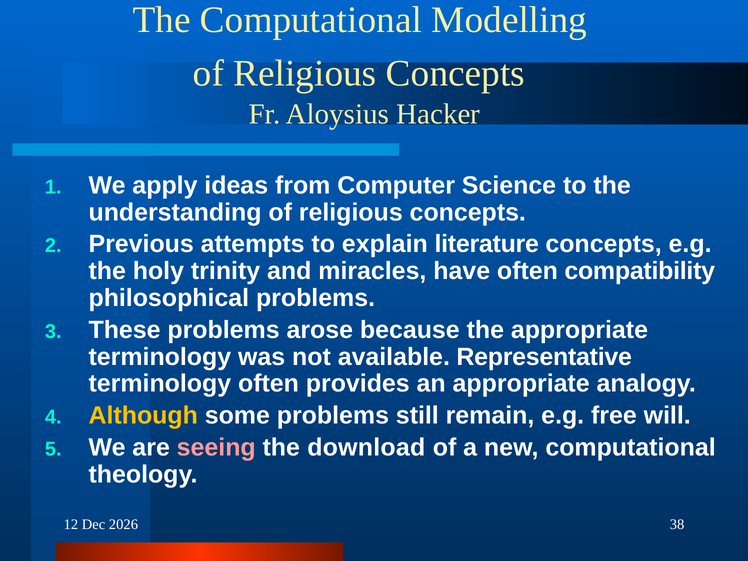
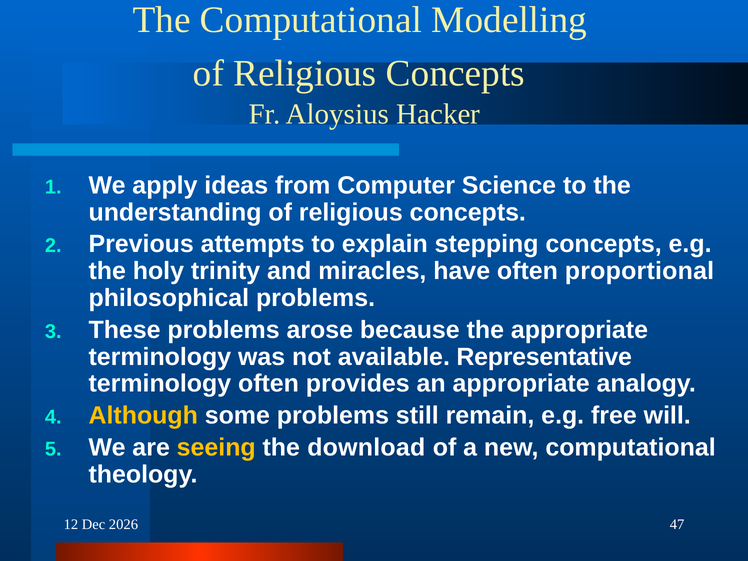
literature: literature -> stepping (487, 244)
compatibility: compatibility -> proportional (639, 271)
seeing colour: pink -> yellow (216, 448)
38: 38 -> 47 (677, 525)
